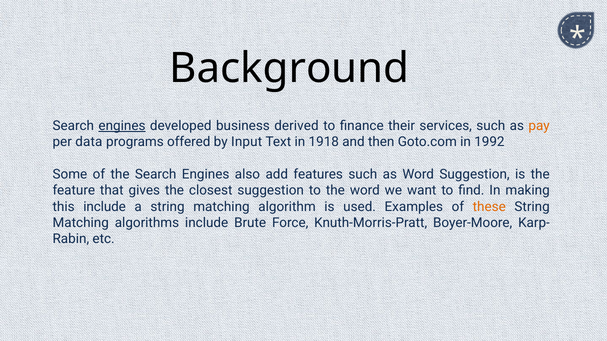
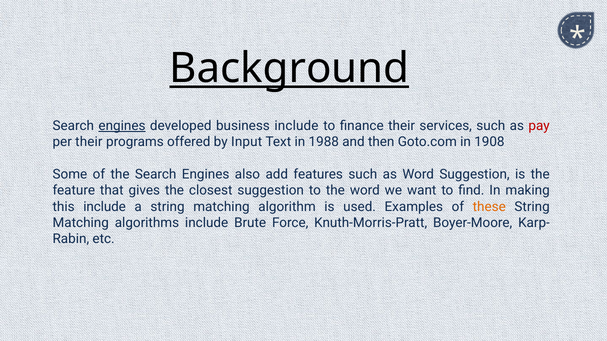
Background underline: none -> present (289, 69)
business derived: derived -> include (296, 126)
pay colour: orange -> red (539, 126)
per data: data -> their (89, 142)
1918: 1918 -> 1988 (324, 142)
1992: 1992 -> 1908 (489, 142)
